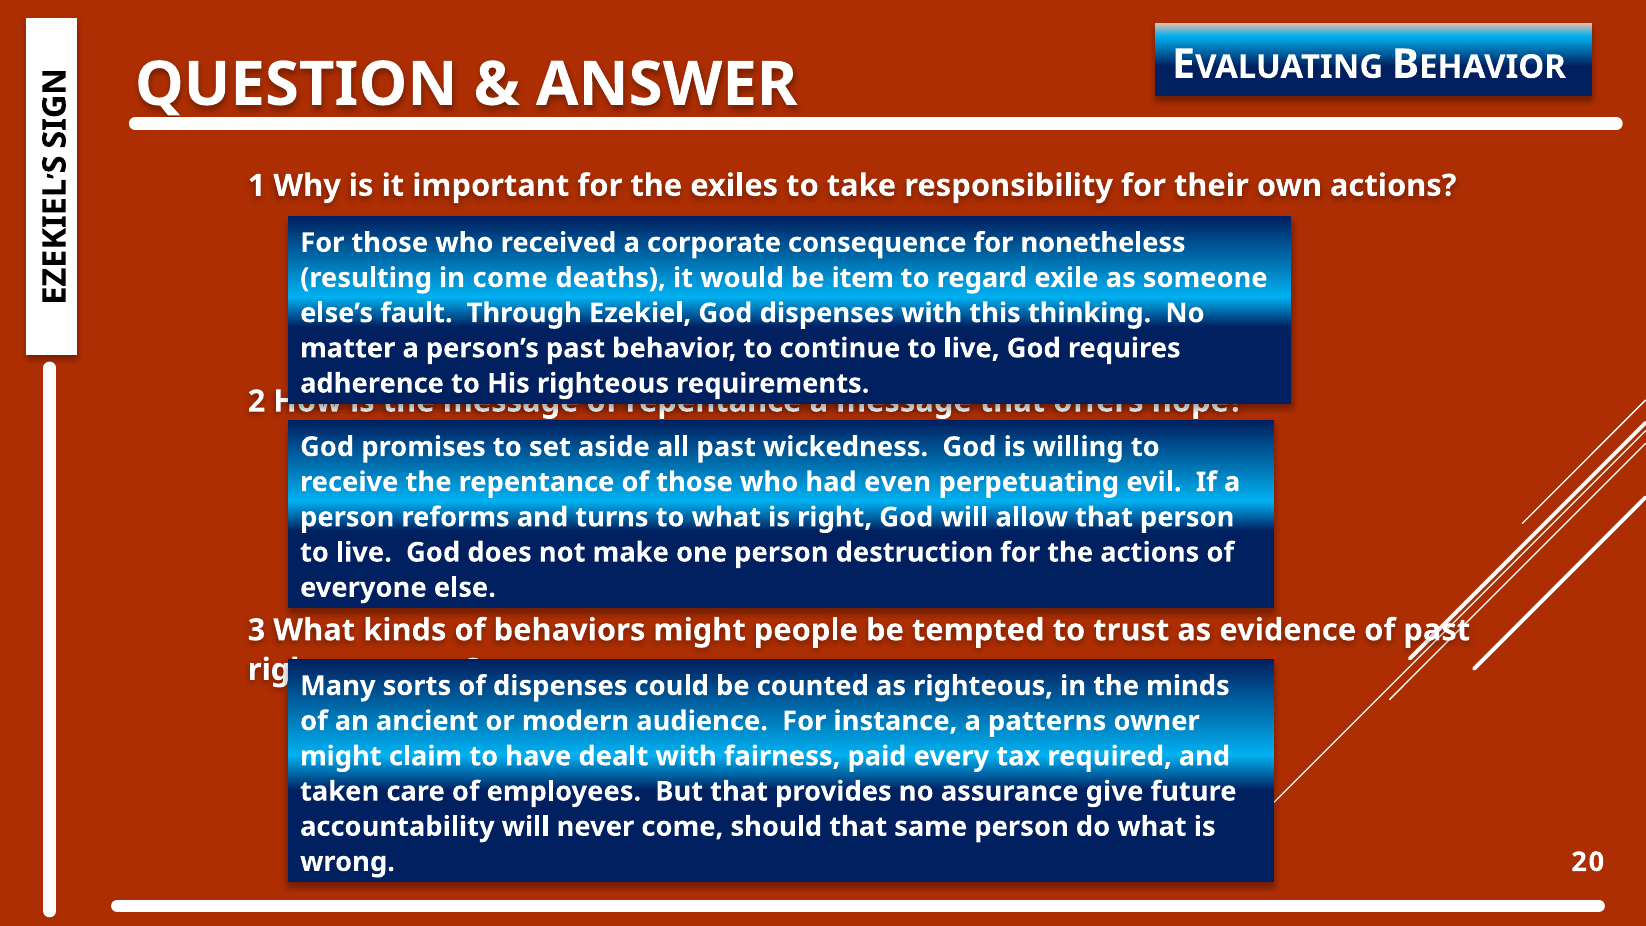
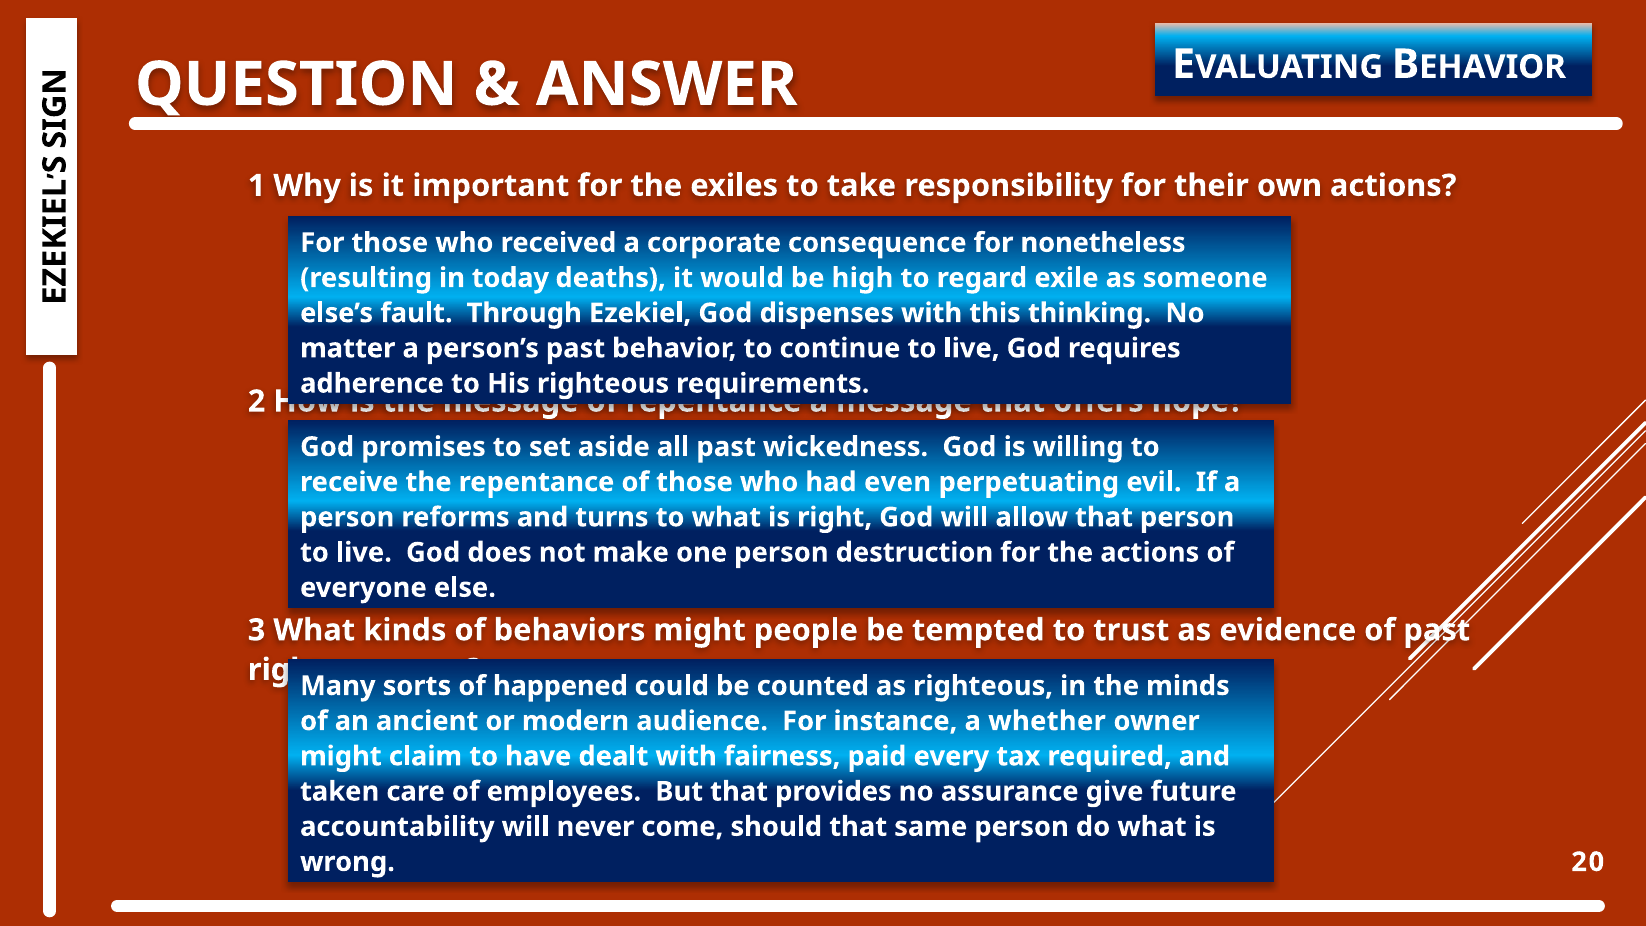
in come: come -> today (510, 278)
item: item -> high (862, 278)
dispenses: dispenses -> happened (560, 686)
patterns: patterns -> whether (1047, 721)
